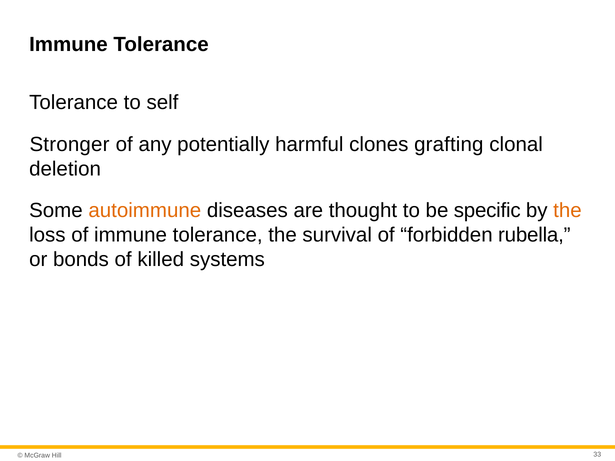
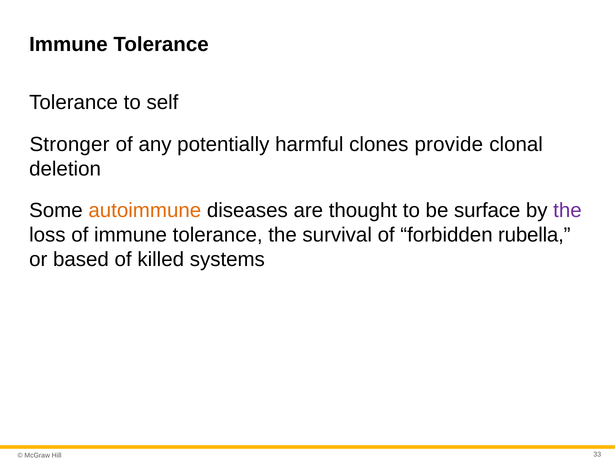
grafting: grafting -> provide (449, 144)
specific: specific -> surface (487, 211)
the colour: orange -> purple (567, 211)
bonds: bonds -> based (81, 260)
